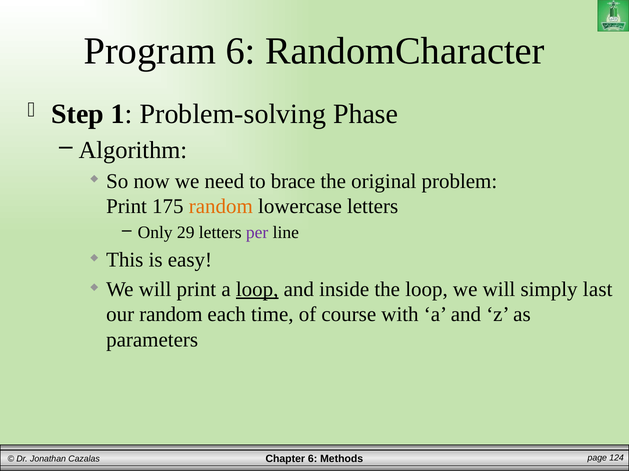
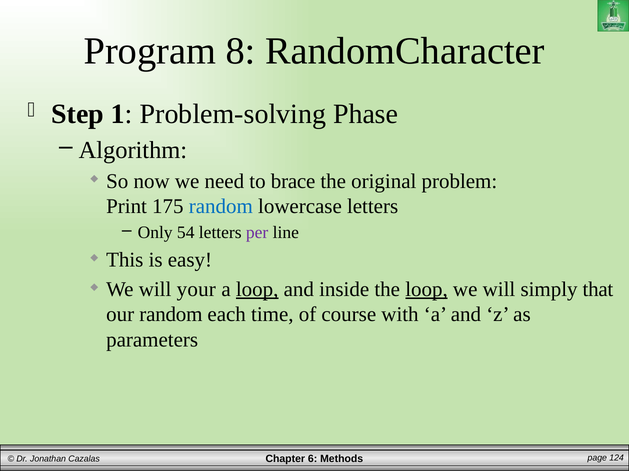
Program 6: 6 -> 8 (241, 51)
random colour: orange -> blue (221, 207)
29: 29 -> 54 (186, 233)
will print: print -> your (196, 290)
loop underline: none -> present (427, 290)
last: last -> that (598, 290)
